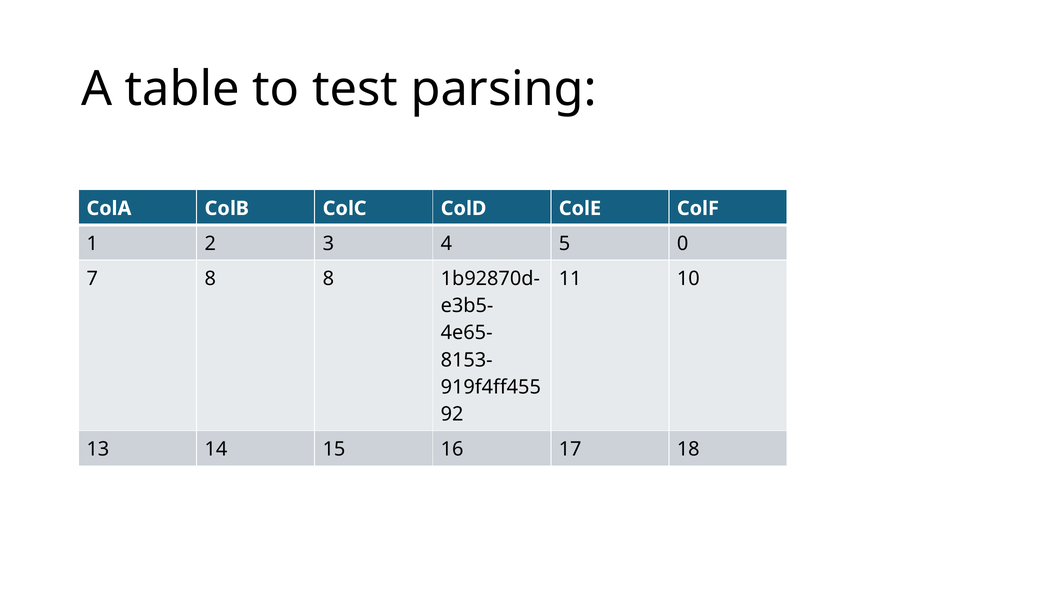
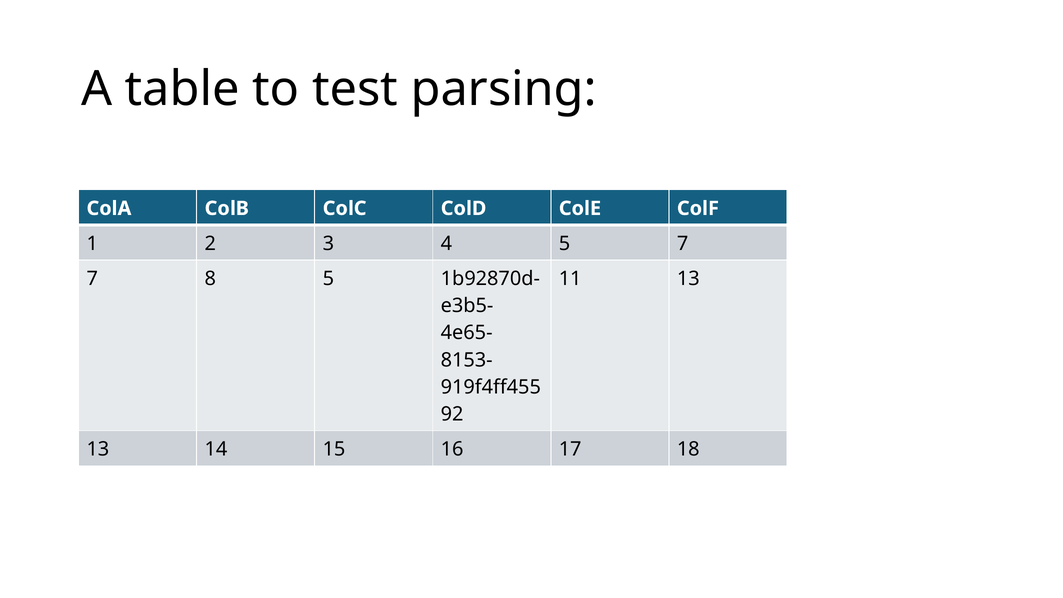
5 0: 0 -> 7 (683, 244)
8 8: 8 -> 5 (328, 279)
11 10: 10 -> 13 (688, 279)
